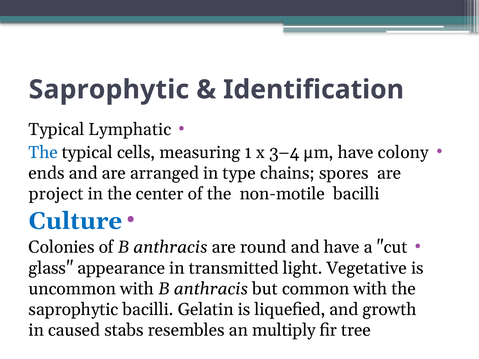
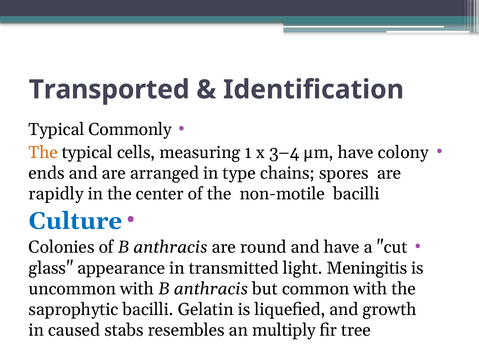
Saprophytic: Saprophytic -> Transported (109, 90)
Lymphatic: Lymphatic -> Commonly (130, 130)
The colour: blue -> orange (43, 152)
project: project -> rapidly (56, 194)
Vegetative: Vegetative -> Meningitis (367, 268)
